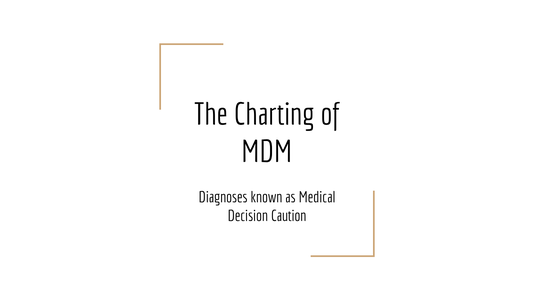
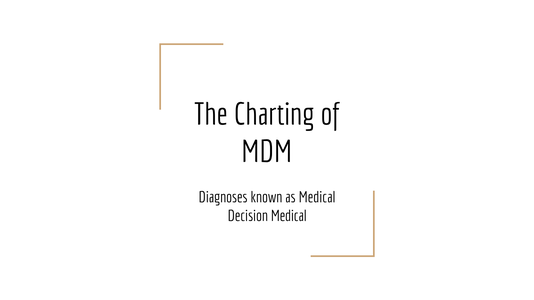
Decision Caution: Caution -> Medical (289, 216)
